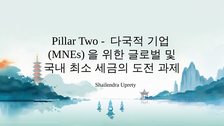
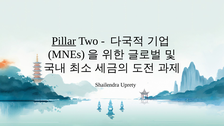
Pillar underline: none -> present (64, 41)
